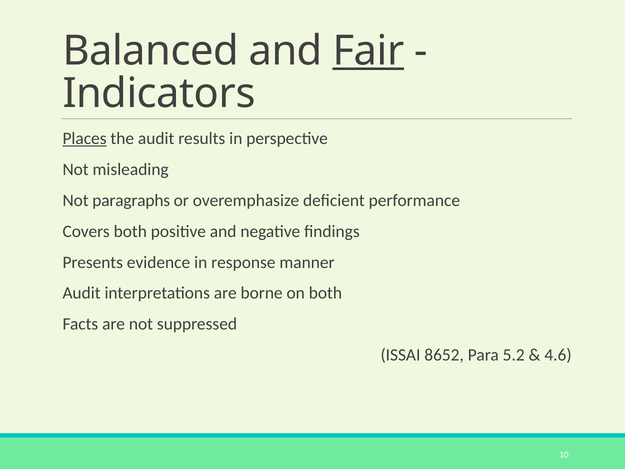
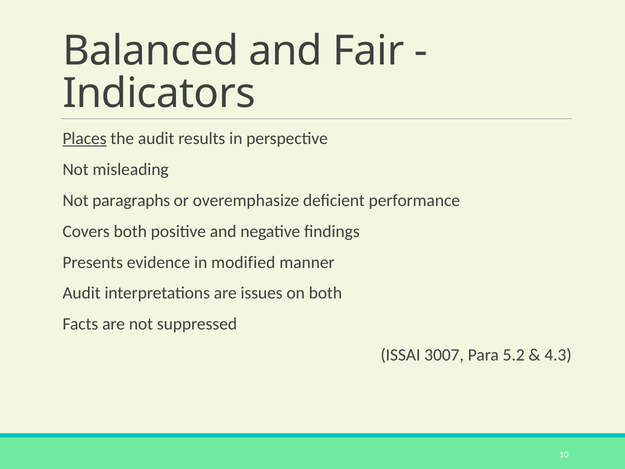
Fair underline: present -> none (369, 51)
response: response -> modified (243, 262)
borne: borne -> issues (262, 293)
8652: 8652 -> 3007 (444, 355)
4.6: 4.6 -> 4.3 (558, 355)
